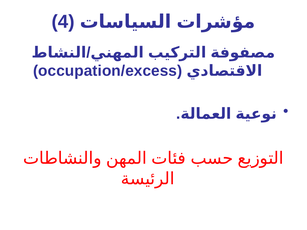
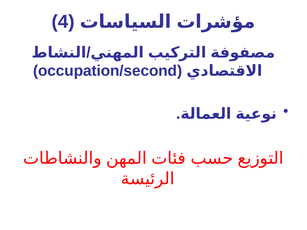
occupation/excess: occupation/excess -> occupation/second (108, 71)
